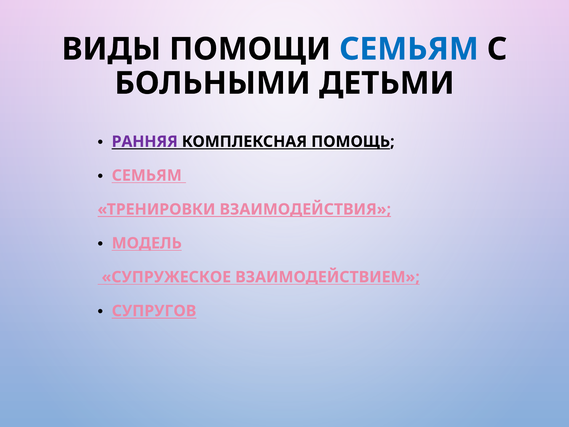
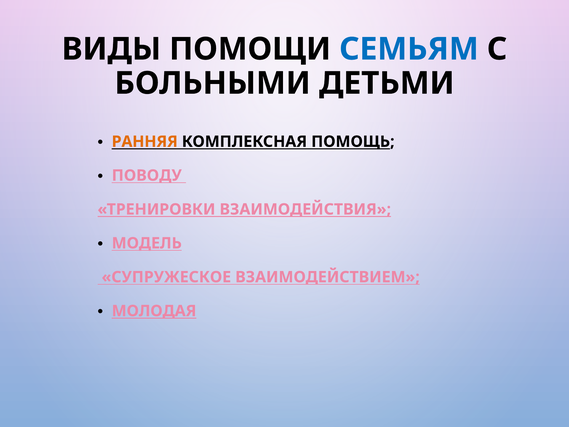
РАННЯЯ colour: purple -> orange (145, 142)
СЕМЬЯМ: СЕМЬЯМ -> ПОВОДУ (147, 175)
СУПРУГОВ: СУПРУГОВ -> МОЛОДАЯ (154, 311)
